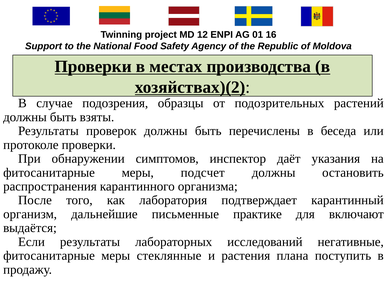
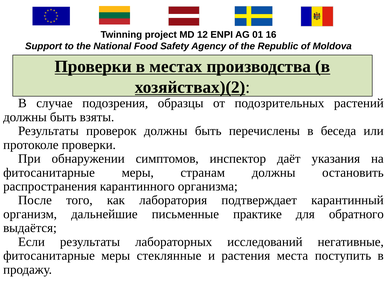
подсчет: подсчет -> странам (203, 172)
включают: включают -> обратного (356, 214)
плана: плана -> места (292, 256)
